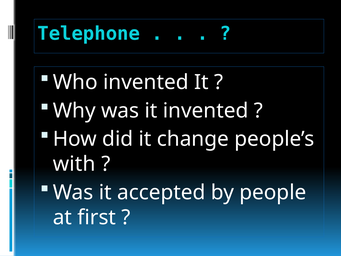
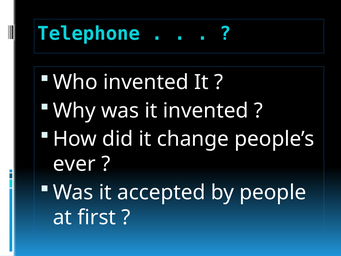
with: with -> ever (74, 164)
